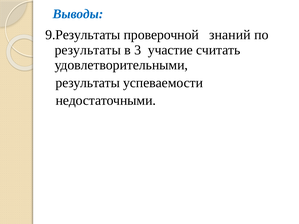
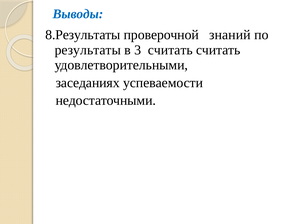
9.Результаты: 9.Результаты -> 8.Результаты (83, 35)
3 участие: участие -> считать (170, 50)
результаты: результаты -> заседаниях (88, 83)
